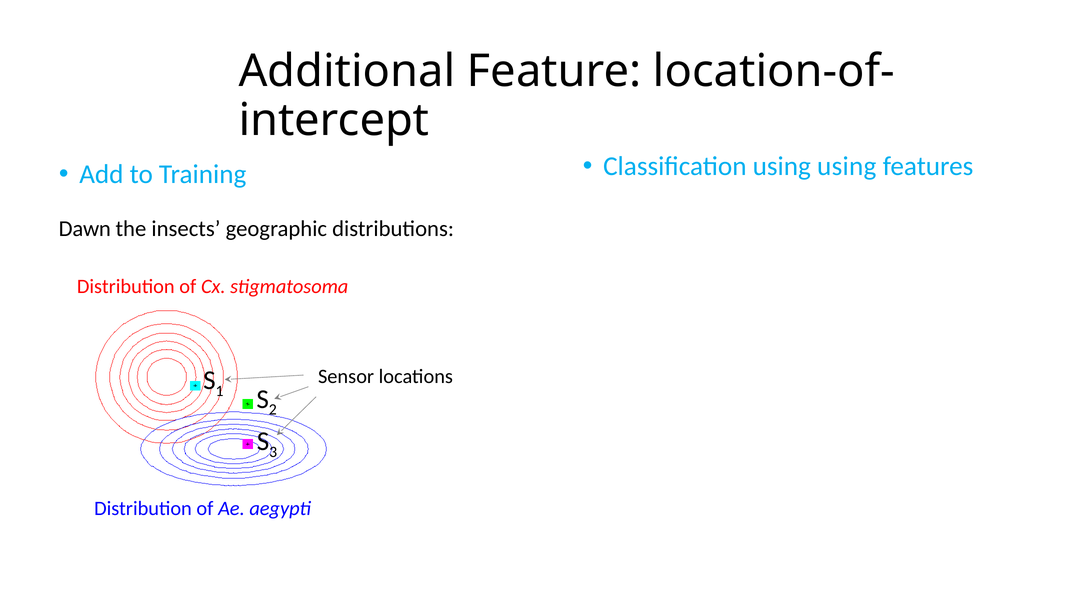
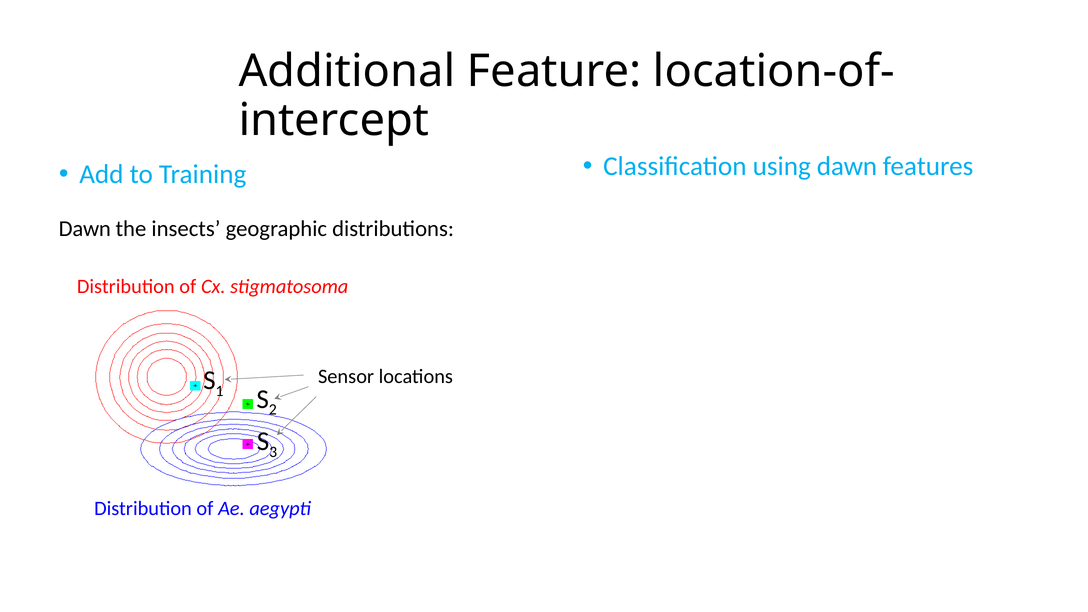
using using: using -> dawn (847, 166)
